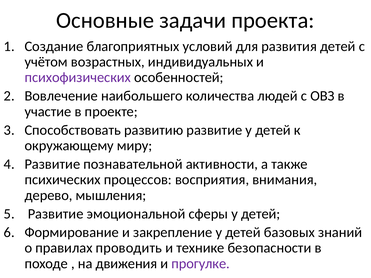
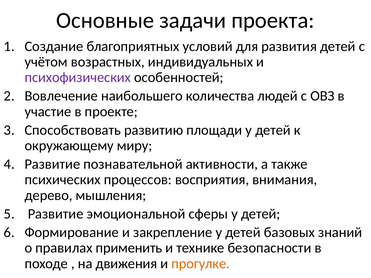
развитию развитие: развитие -> площади (214, 130)
проводить: проводить -> применить (129, 248)
прогулке colour: purple -> orange (201, 264)
